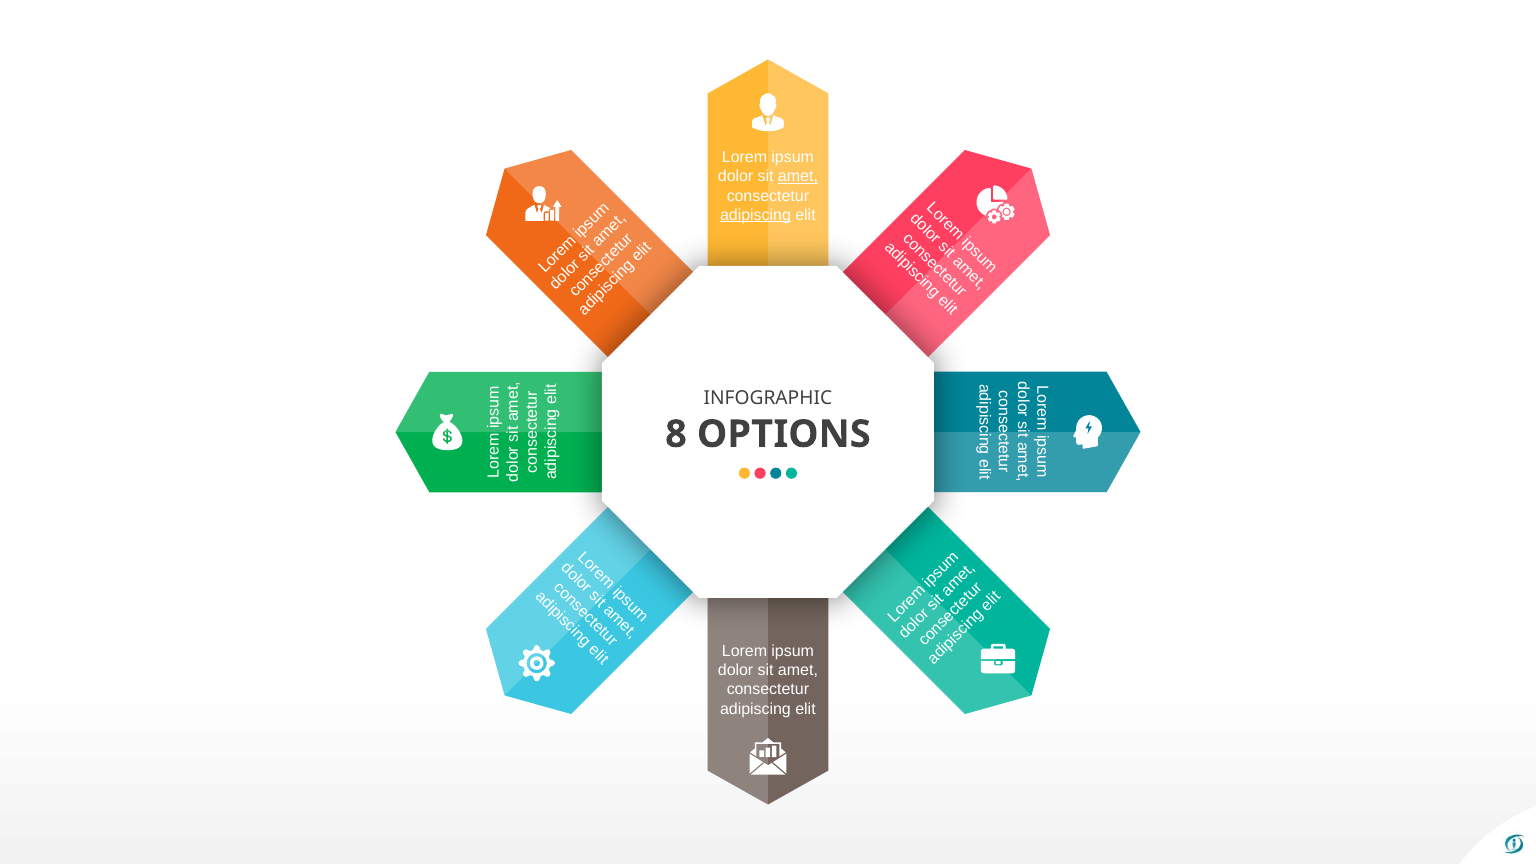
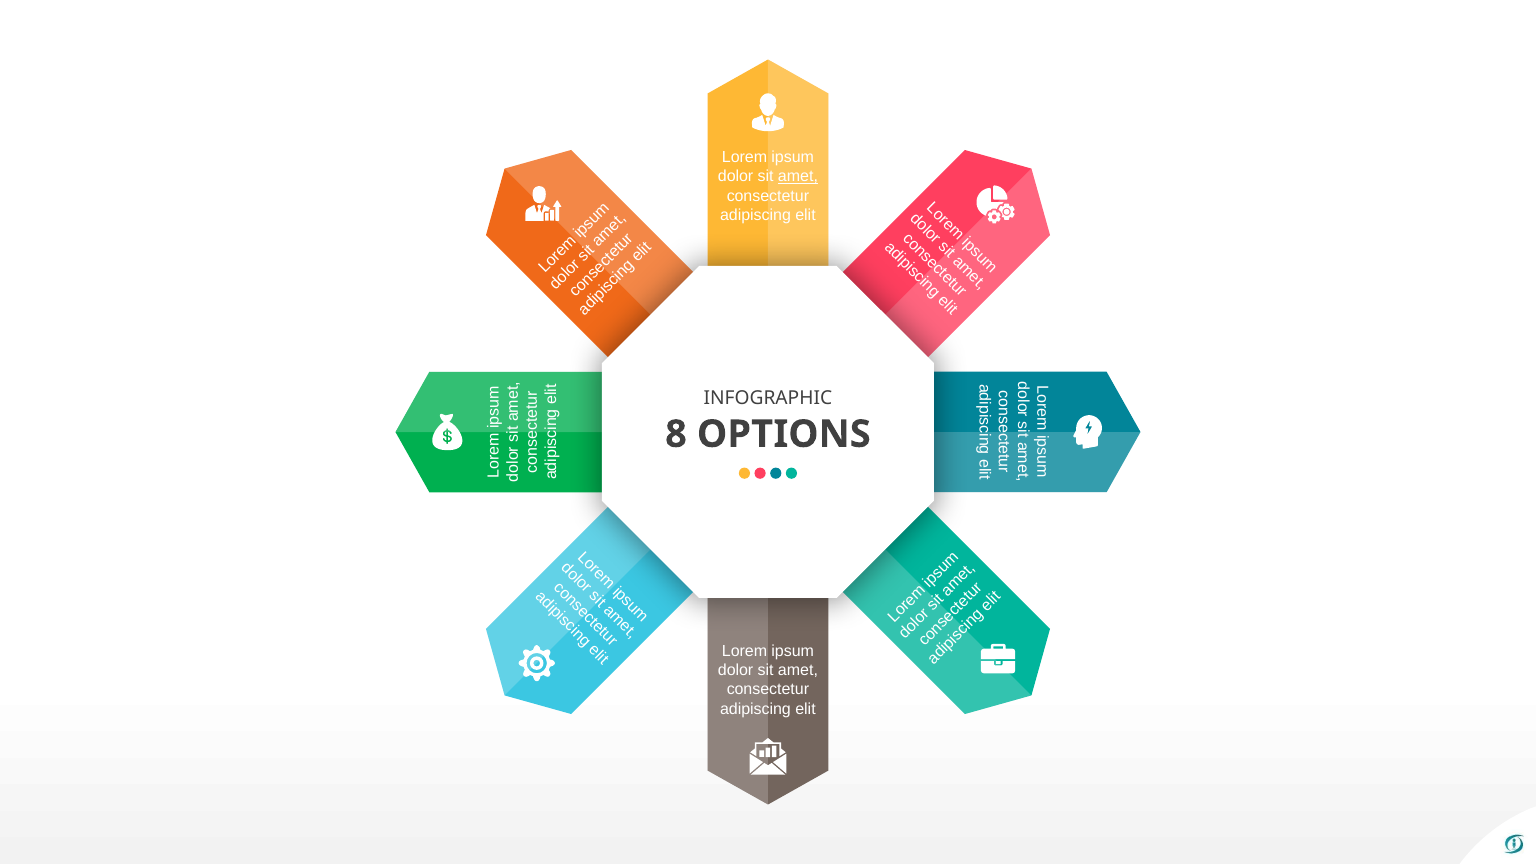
adipiscing underline: present -> none (756, 215)
